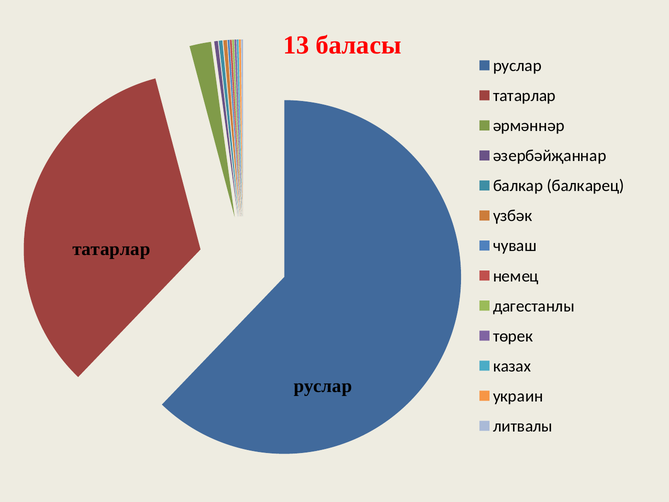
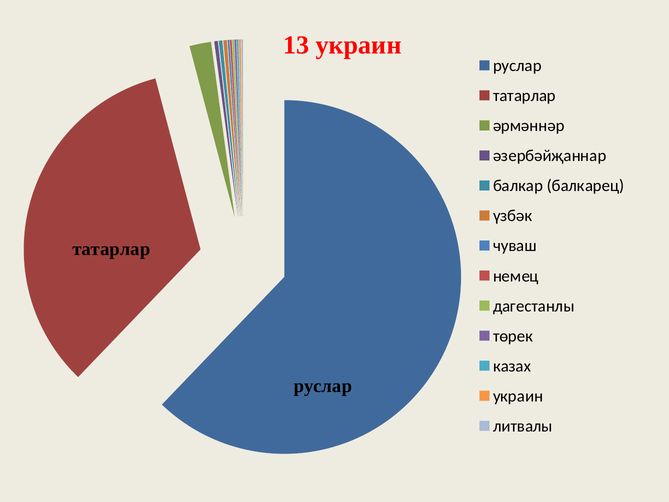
13 баласы: баласы -> украин (359, 45)
